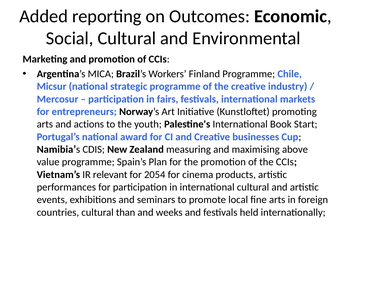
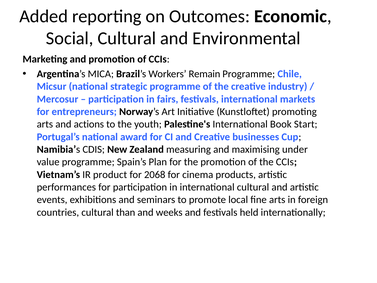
Finland: Finland -> Remain (204, 74)
above: above -> under (295, 149)
relevant: relevant -> product (110, 174)
2054: 2054 -> 2068 (155, 174)
